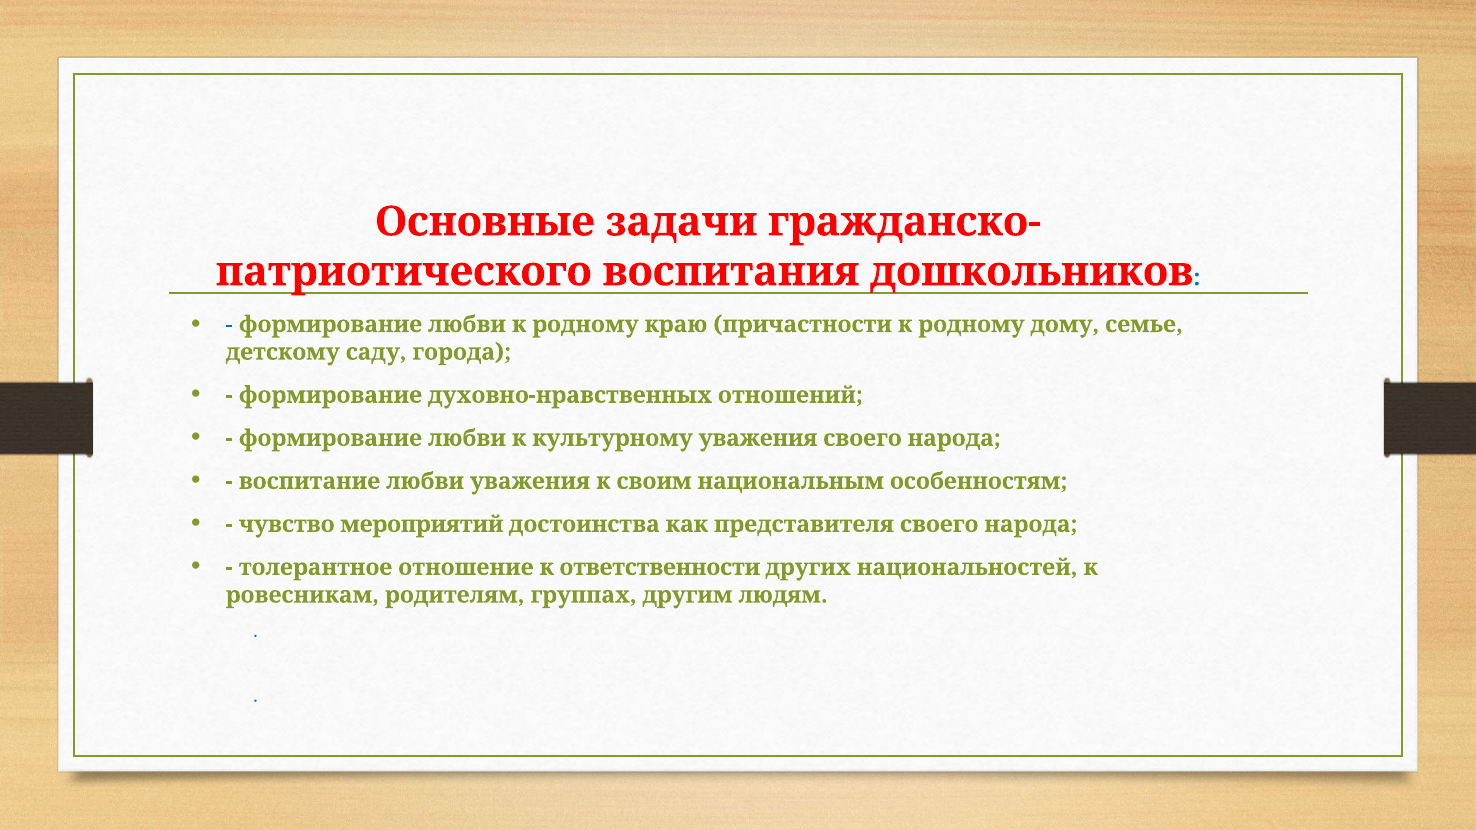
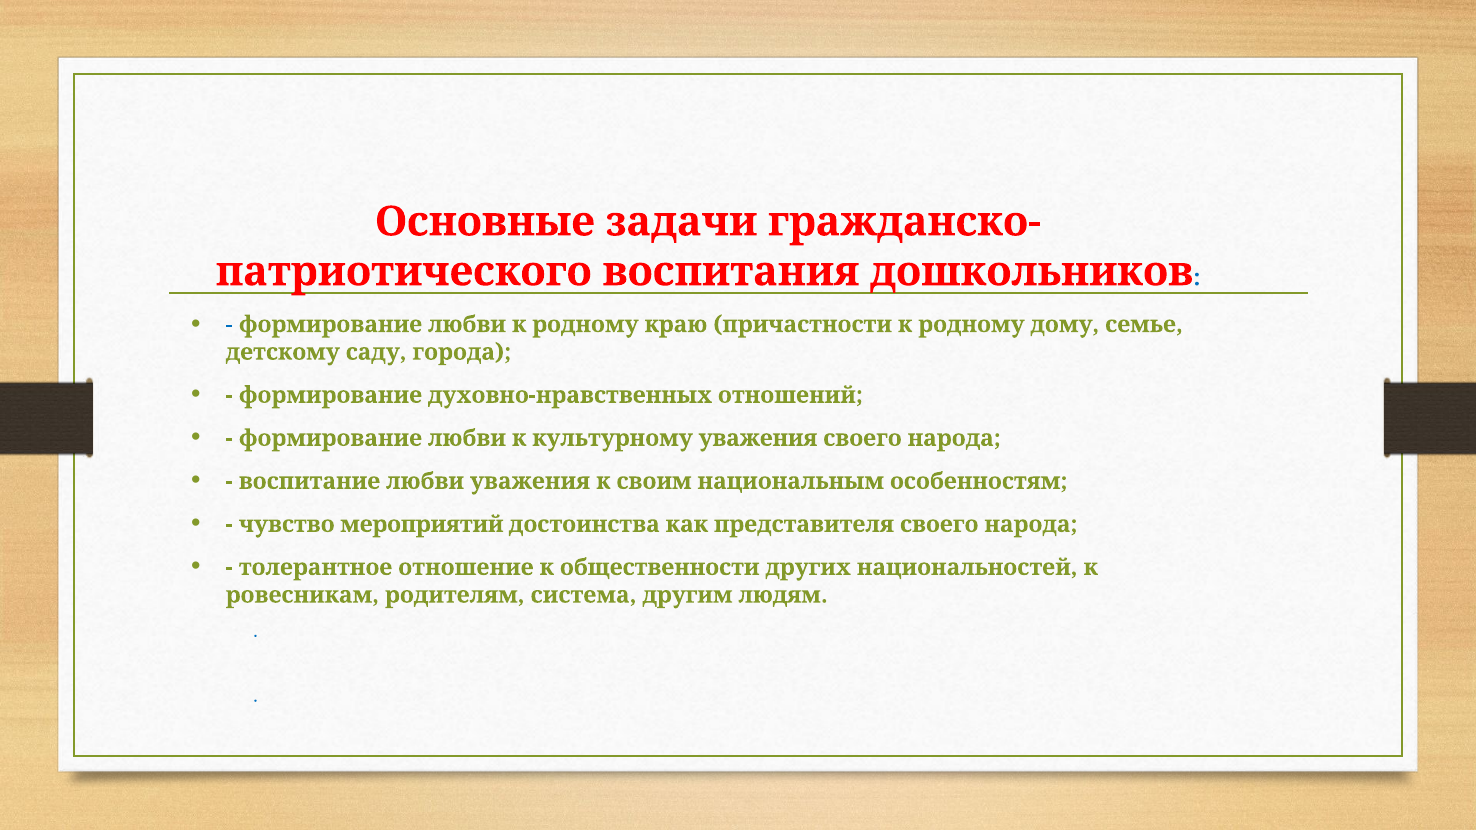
ответственности: ответственности -> общественности (660, 568)
группах: группах -> система (584, 595)
